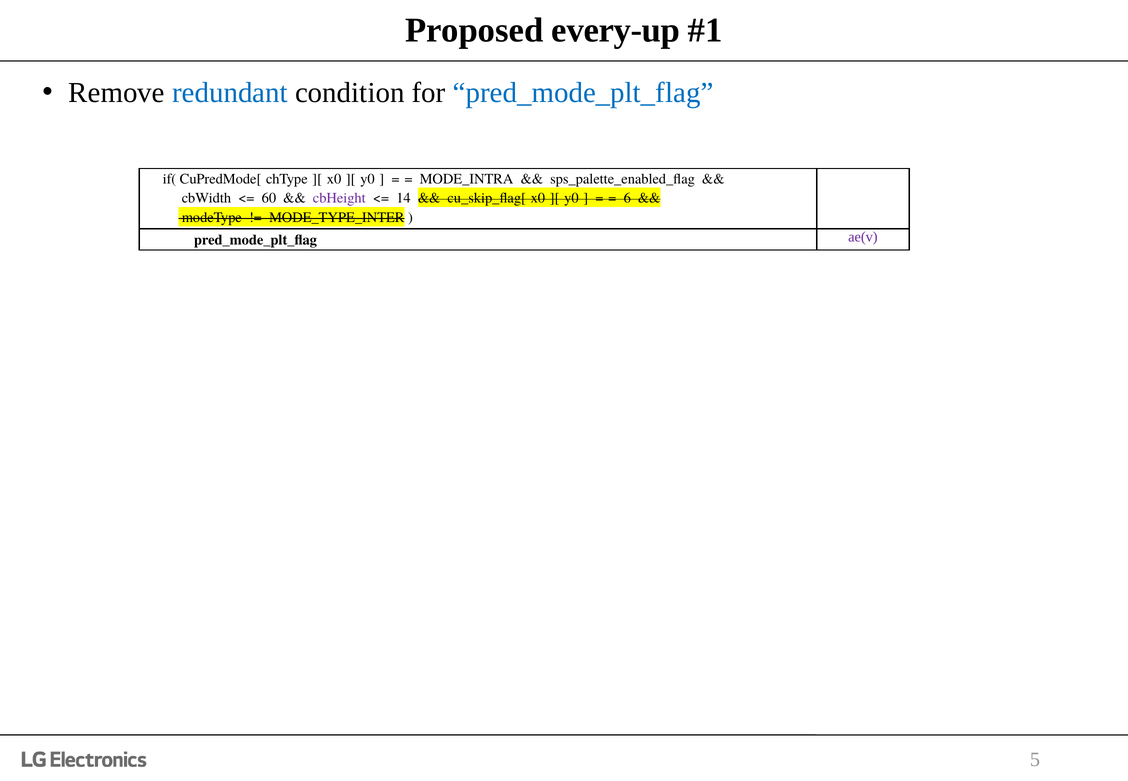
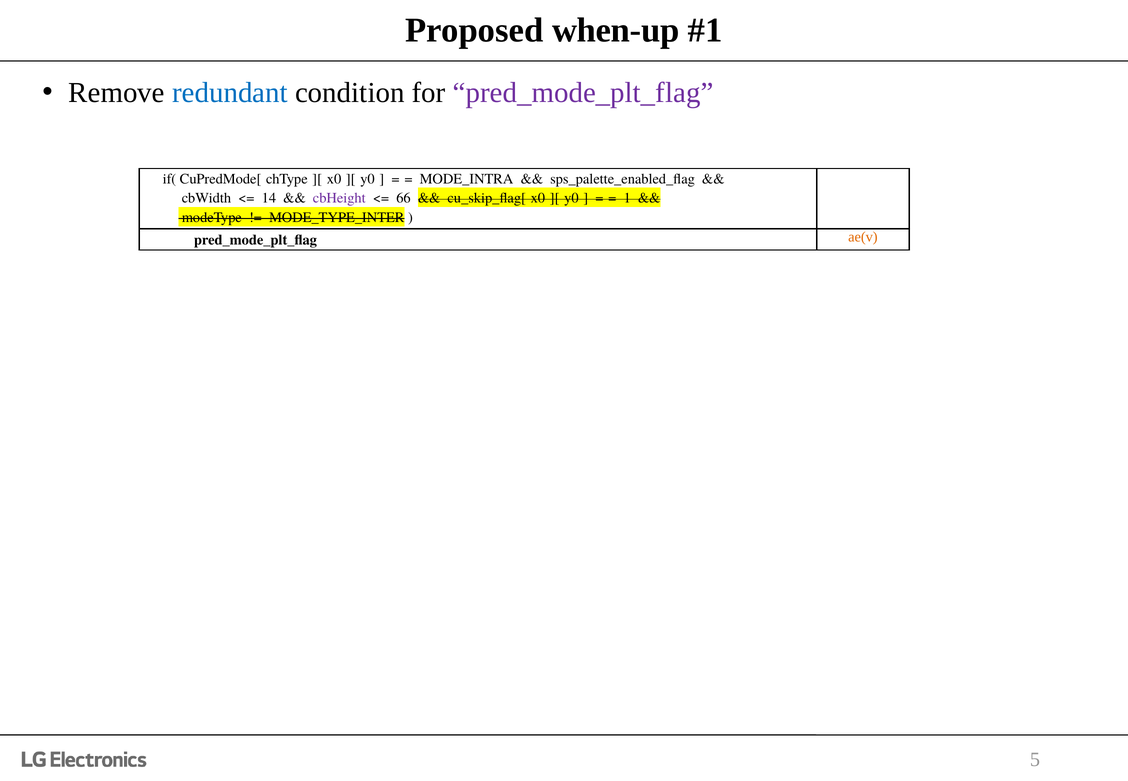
every-up: every-up -> when-up (616, 30)
pred_mode_plt_flag colour: blue -> purple (583, 93)
60: 60 -> 14 (269, 198)
14: 14 -> 66 (404, 198)
6: 6 -> 1 (627, 198)
ae(v colour: purple -> orange (863, 237)
